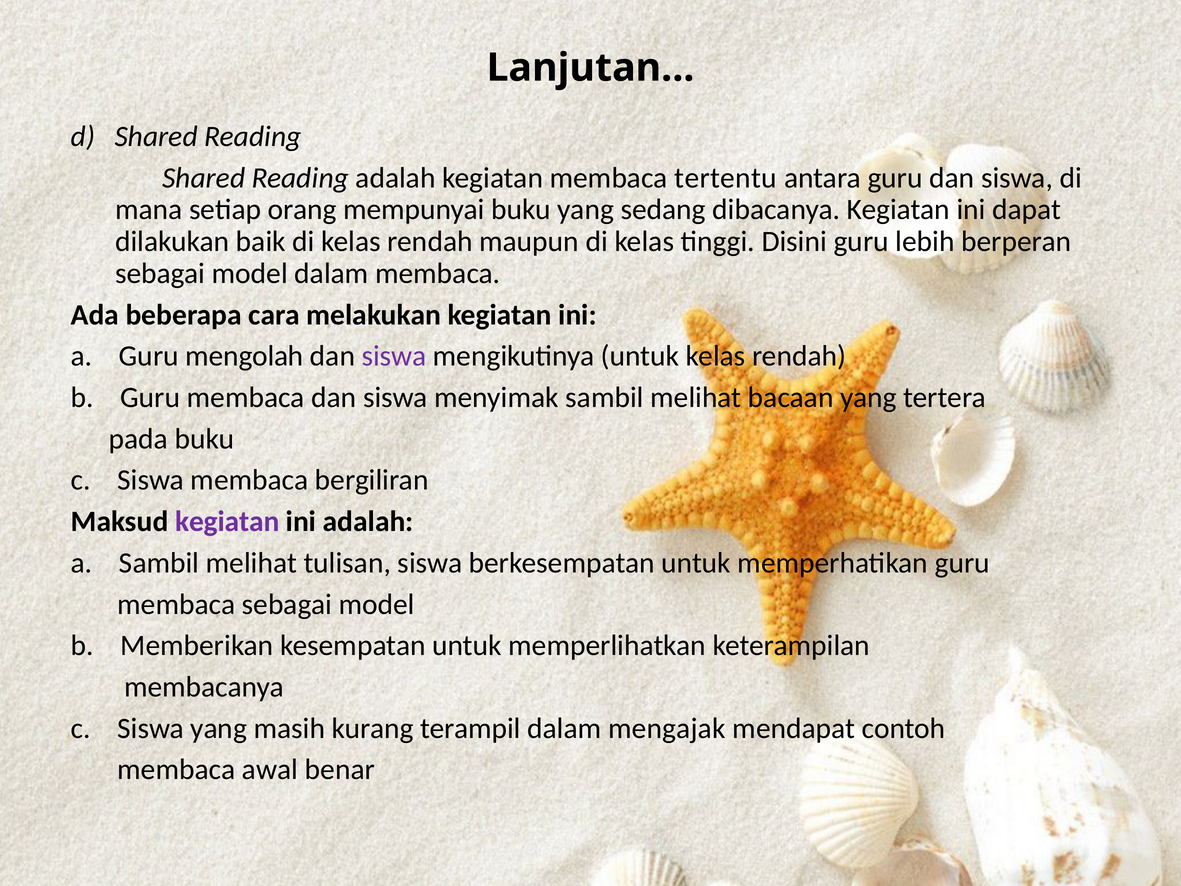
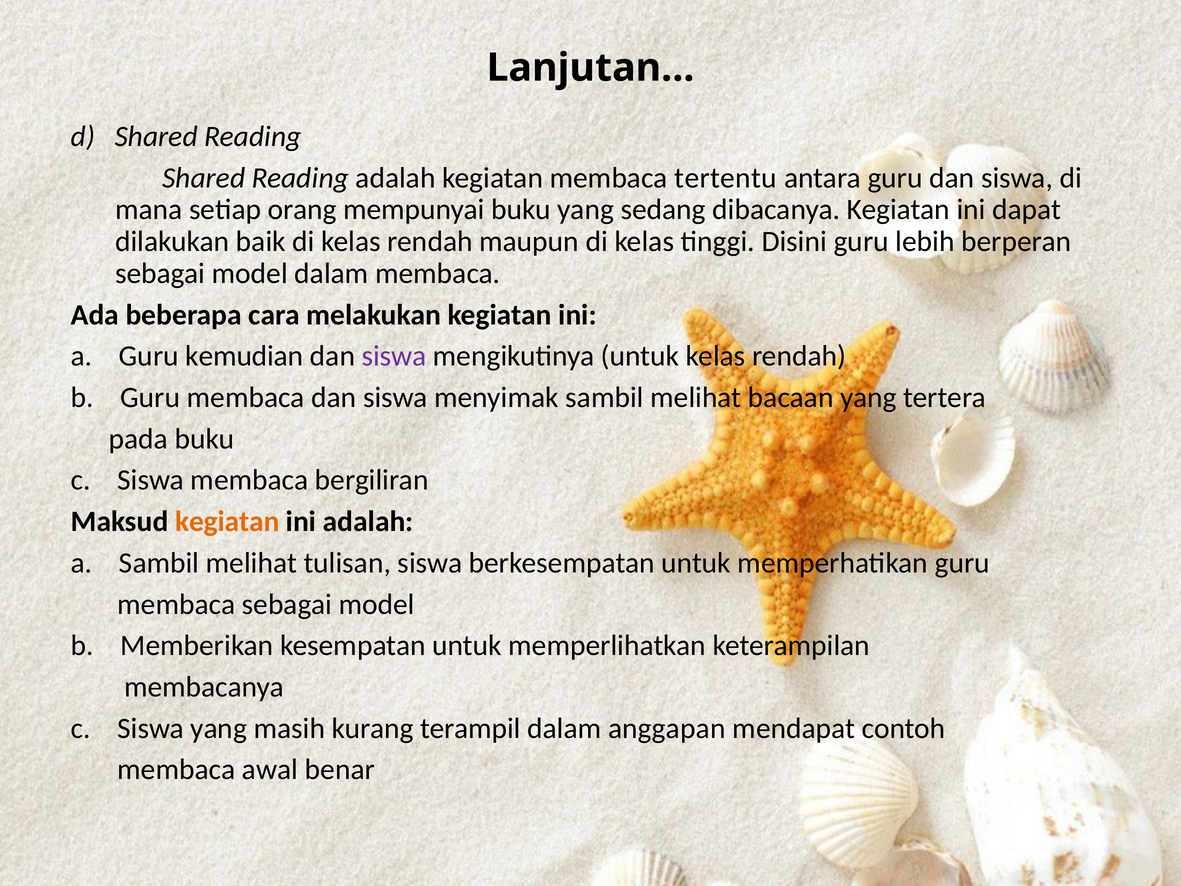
mengolah: mengolah -> kemudian (244, 356)
kegiatan colour: purple -> orange (227, 521)
mengajak: mengajak -> anggapan (667, 728)
